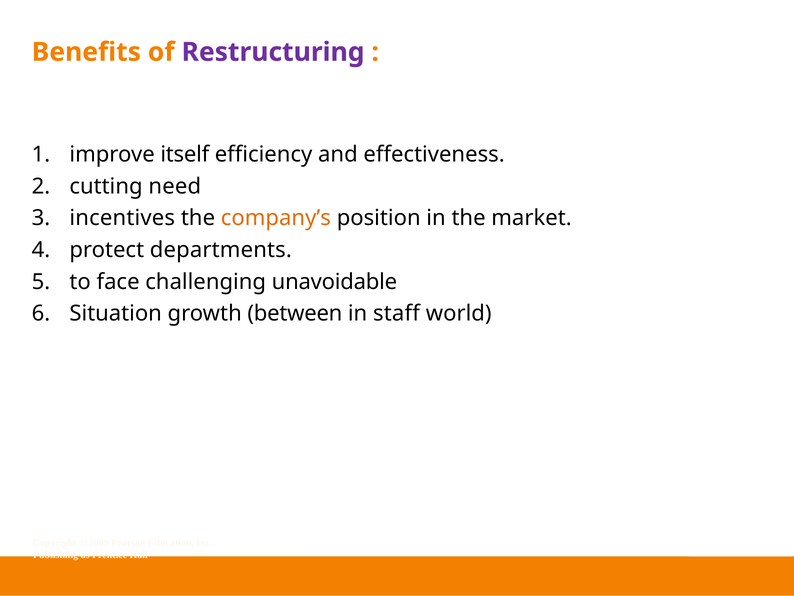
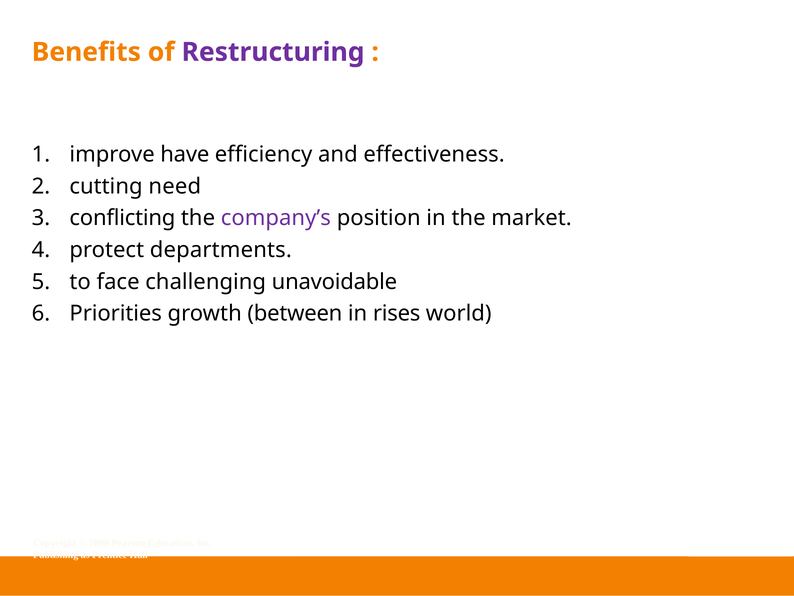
itself: itself -> have (185, 154)
incentives: incentives -> conflicting (122, 218)
company’s colour: orange -> purple (276, 218)
Situation: Situation -> Priorities (116, 313)
staff: staff -> rises (397, 313)
